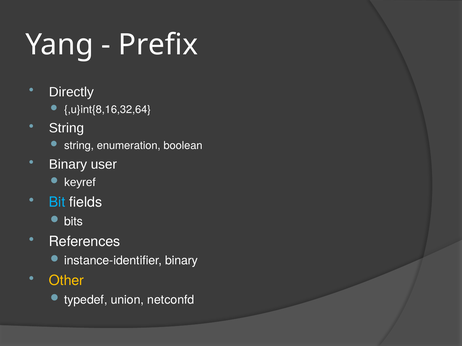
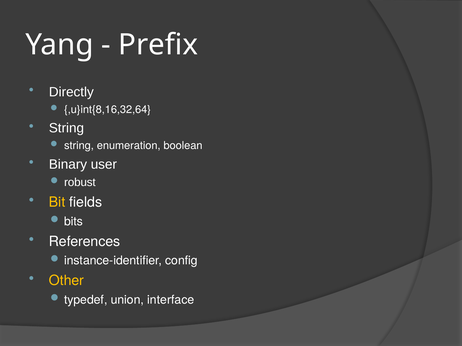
keyref: keyref -> robust (80, 183)
Bit colour: light blue -> yellow (57, 202)
binary: binary -> config (181, 261)
netconfd: netconfd -> interface (171, 300)
